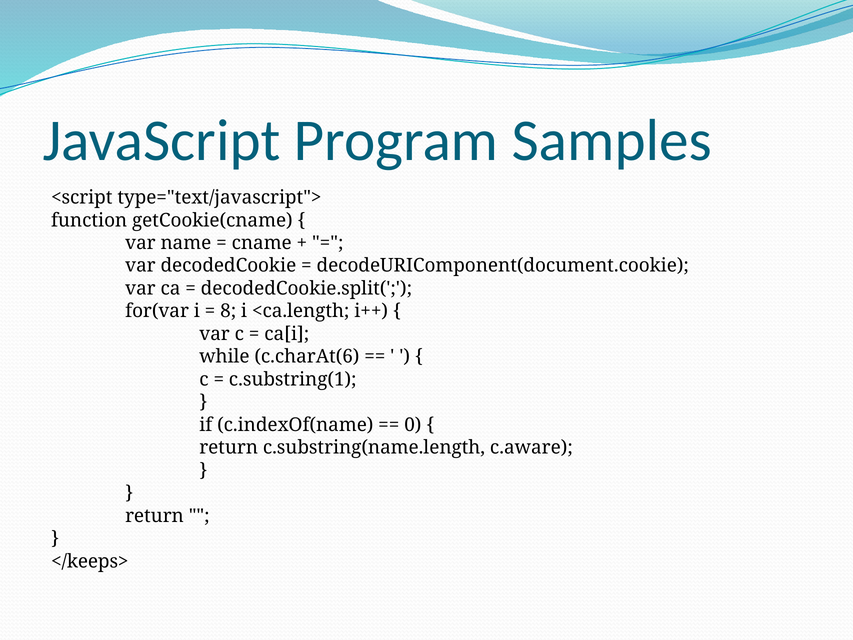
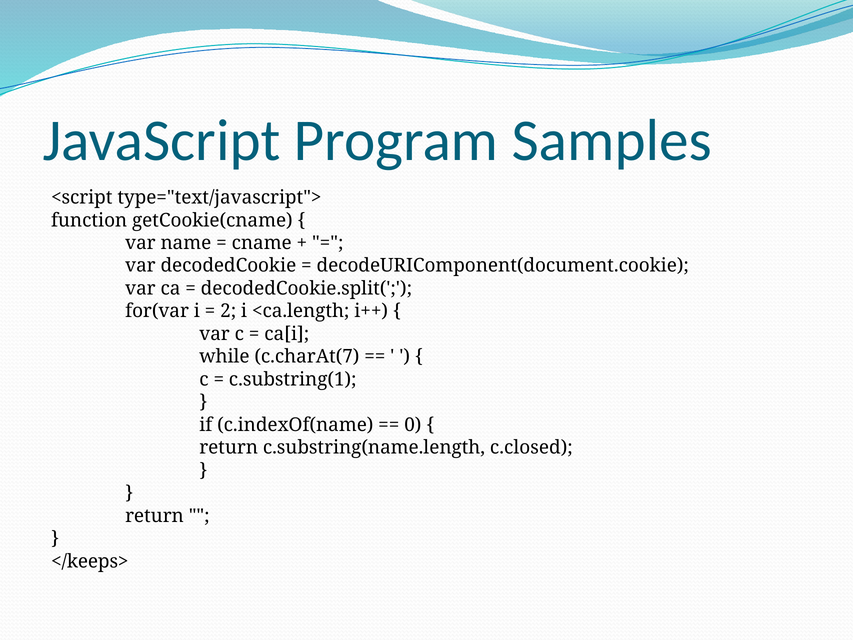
8: 8 -> 2 (228, 311)
c.charAt(6: c.charAt(6 -> c.charAt(7 (307, 357)
c.aware: c.aware -> c.closed (531, 448)
